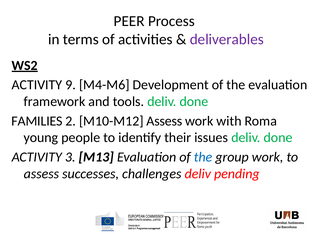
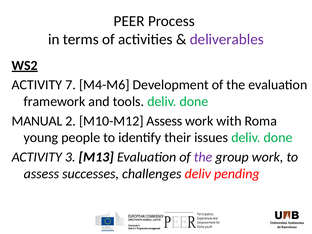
9: 9 -> 7 (71, 85)
FAMILIES: FAMILIES -> MANUAL (37, 121)
the colour: blue -> purple (203, 157)
